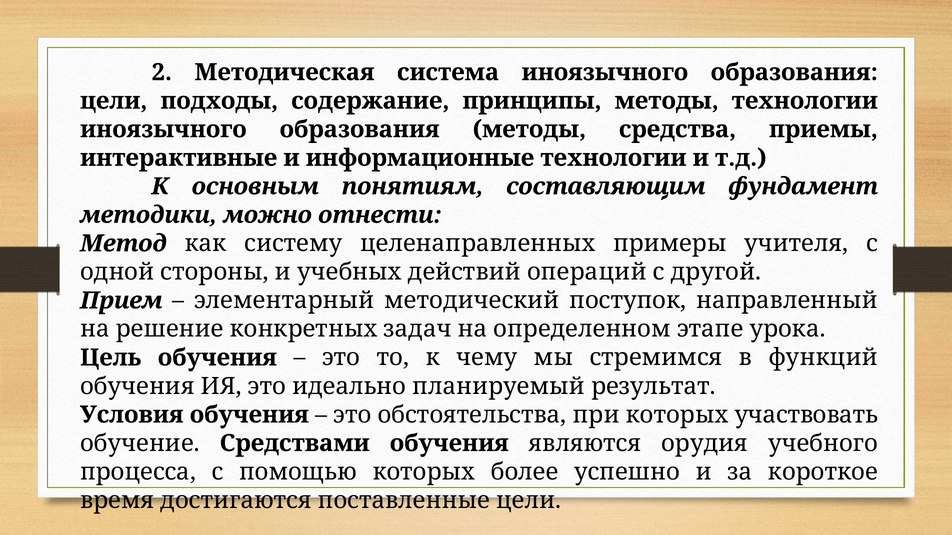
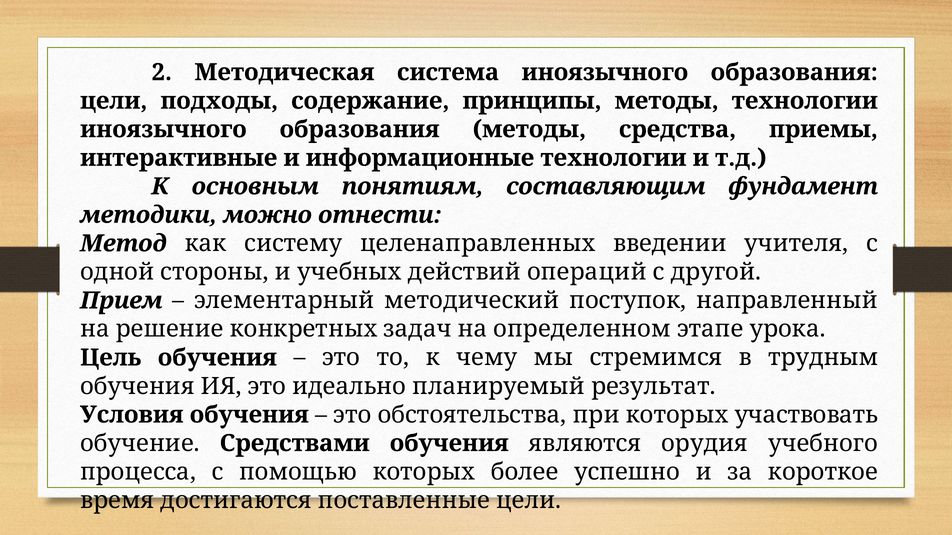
примеры: примеры -> введении (670, 244)
функций: функций -> трудным (823, 358)
